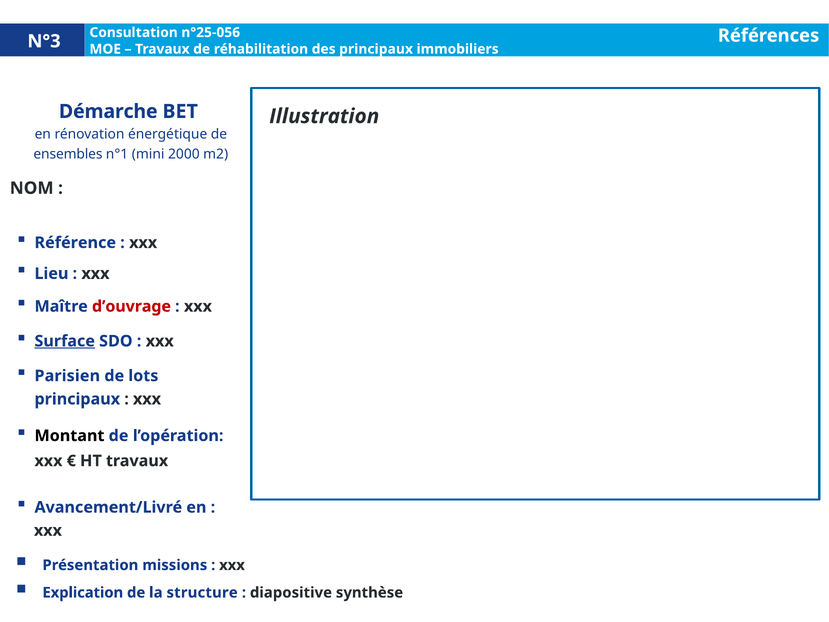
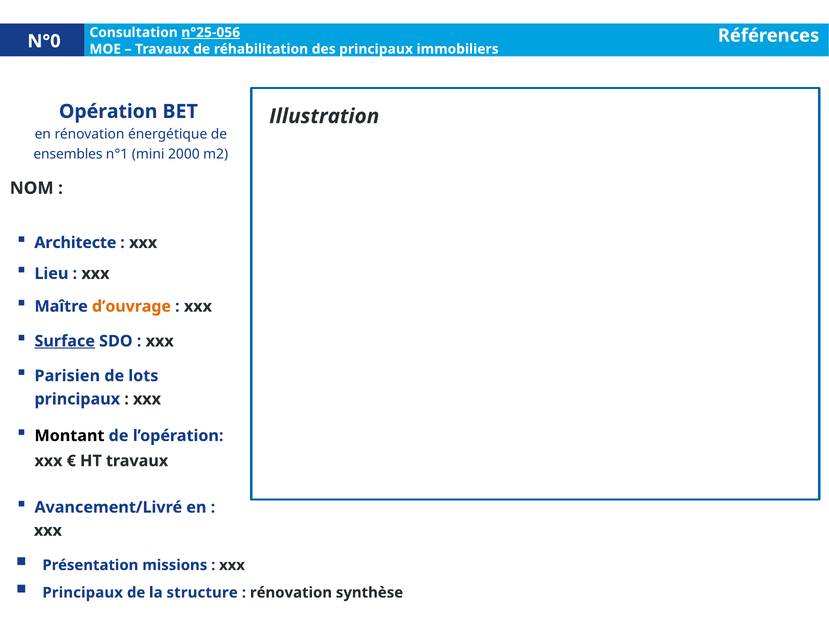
n°25-056 underline: none -> present (211, 32)
N°3: N°3 -> N°0 (44, 41)
Démarche: Démarche -> Opération (108, 111)
Référence: Référence -> Architecte (75, 243)
d’ouvrage colour: red -> orange (131, 306)
Explication: Explication -> Principaux (83, 592)
diapositive: diapositive -> rénovation (291, 592)
